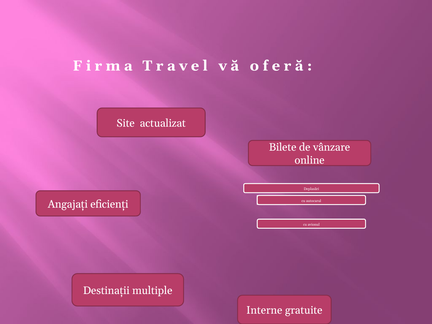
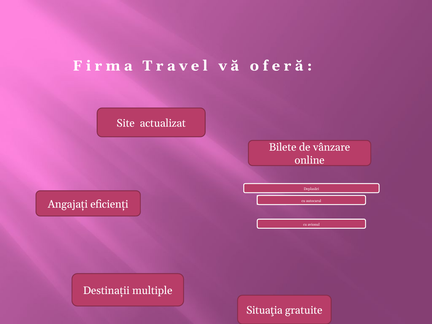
Interne: Interne -> Situaţia (264, 310)
